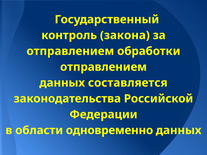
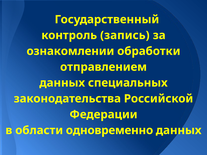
закона: закона -> запись (125, 35)
отправлением: отправлением -> ознакомлении (70, 51)
составляется: составляется -> специальных (128, 83)
